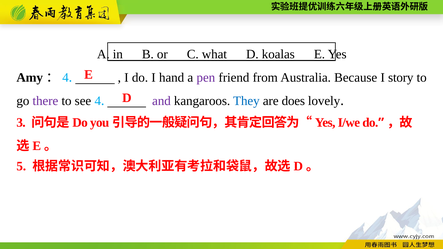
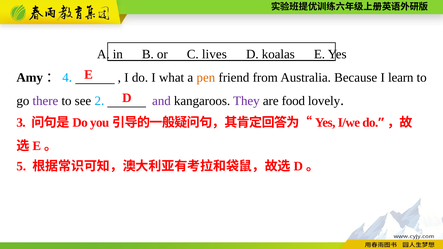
what: what -> lives (214, 54)
hand: hand -> what (172, 78)
pen colour: purple -> orange (206, 78)
story: story -> learn (401, 78)
see 4: 4 -> 2 (98, 101)
They colour: blue -> purple (246, 101)
does: does -> food (293, 101)
